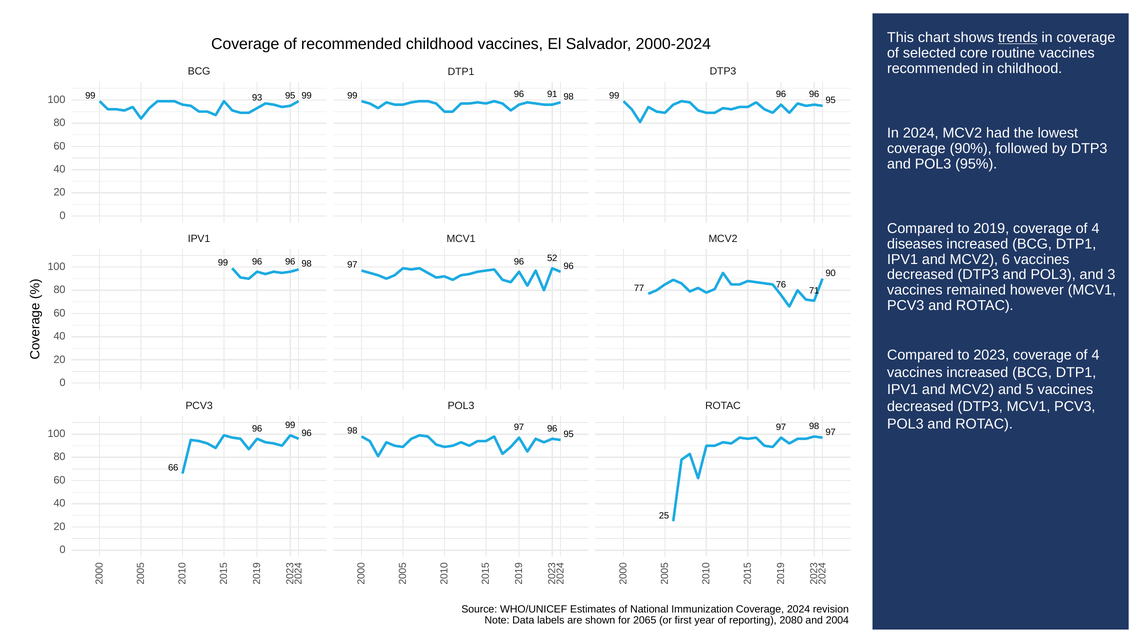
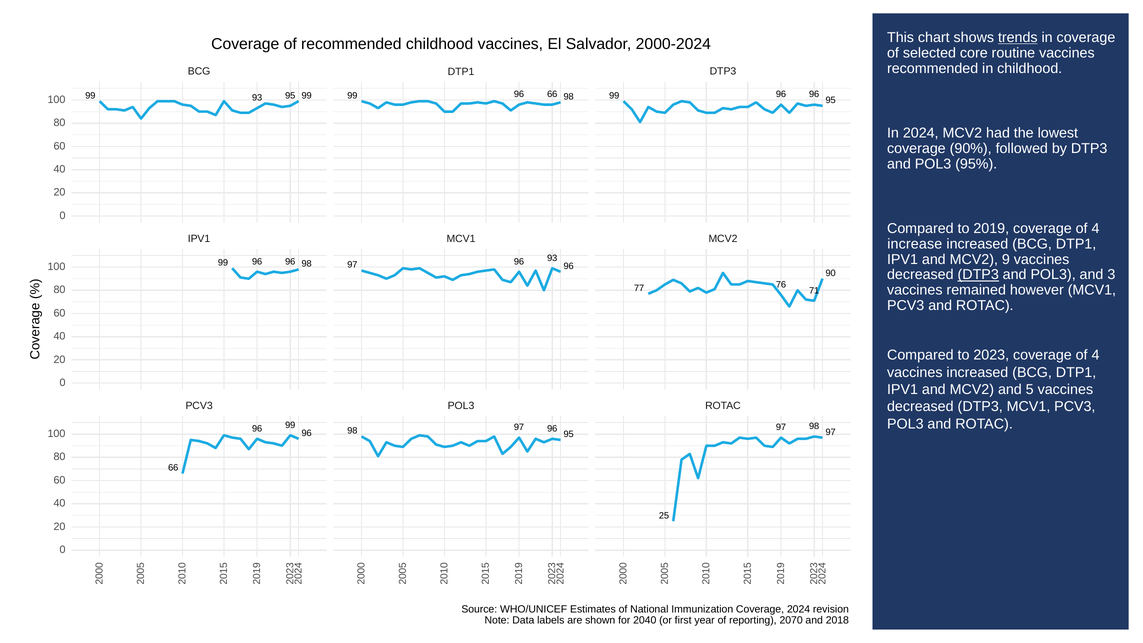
91: 91 -> 66 (552, 94)
diseases: diseases -> increase (915, 244)
MCV2 6: 6 -> 9 (1006, 259)
96 52: 52 -> 93 (552, 258)
DTP3 underline: none -> present (978, 275)
2065: 2065 -> 2040 (645, 620)
2080: 2080 -> 2070 (791, 620)
2004: 2004 -> 2018 (837, 620)
